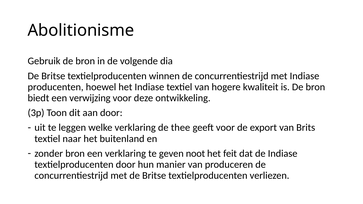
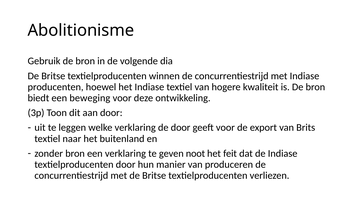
verwijzing: verwijzing -> beweging (90, 98)
de thee: thee -> door (181, 128)
